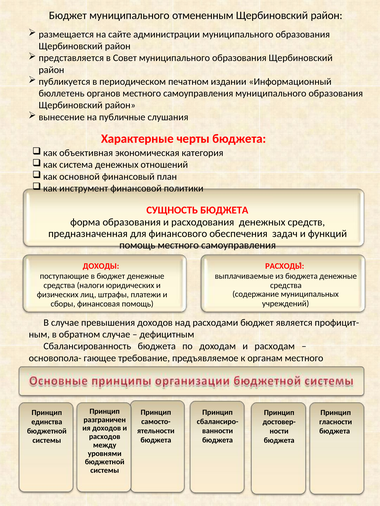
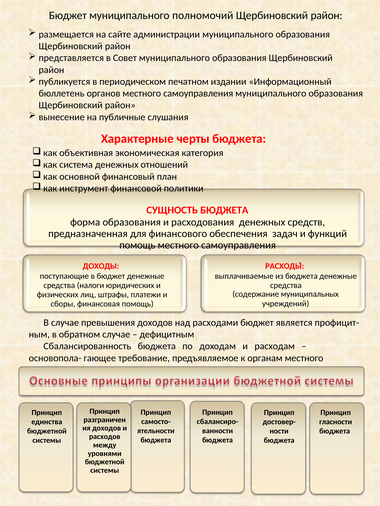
отмененным: отмененным -> полномочий (203, 15)
